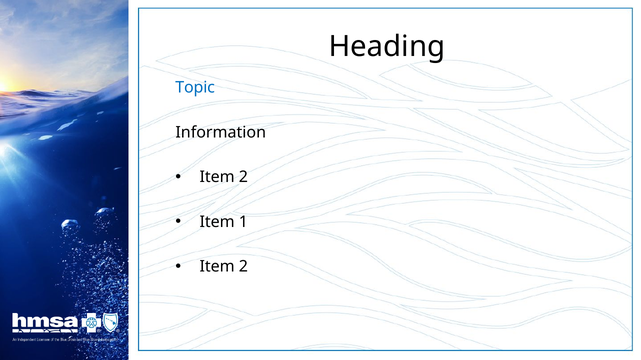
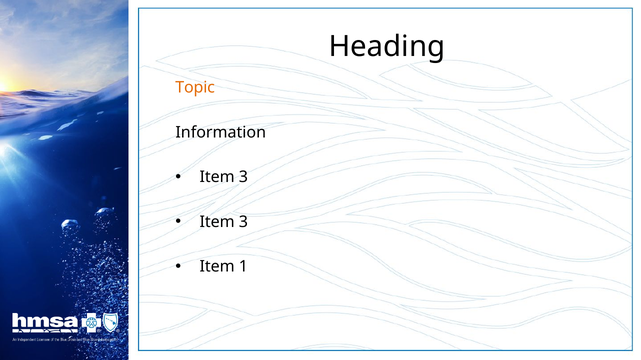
Topic colour: blue -> orange (195, 88)
2: 2 -> 3 (243, 177)
1: 1 -> 3 (243, 222)
2: 2 -> 1 (243, 267)
